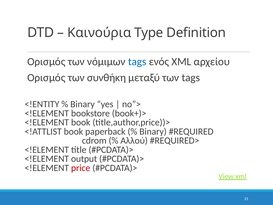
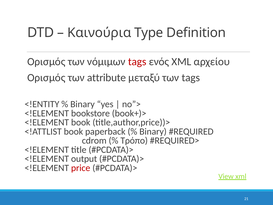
tags colour: blue -> red (137, 62)
συνθήκη: συνθήκη -> attribute (107, 78)
Αλλού: Αλλού -> Τρόπο (134, 140)
